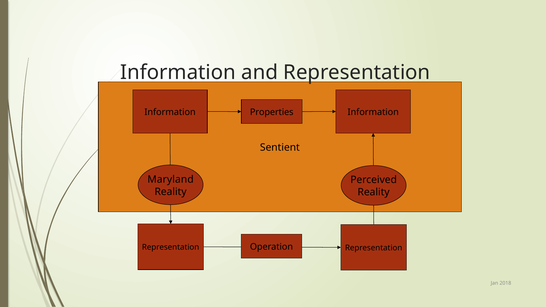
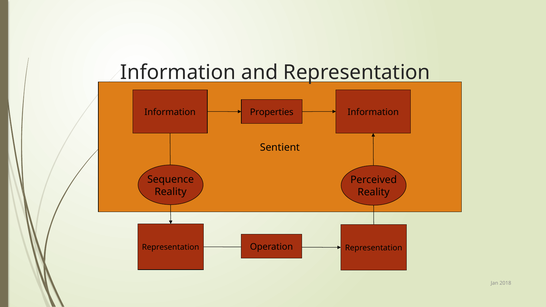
Maryland: Maryland -> Sequence (171, 179)
